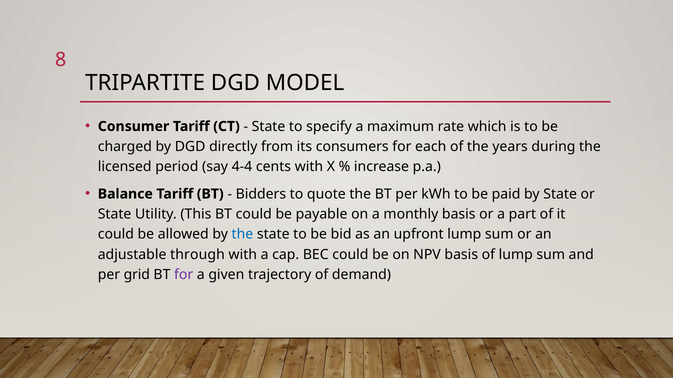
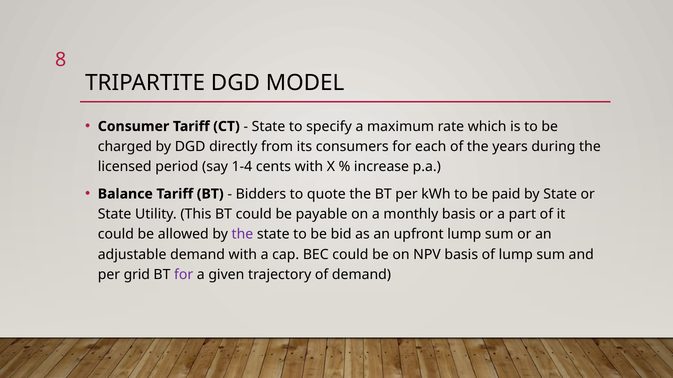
4-4: 4-4 -> 1-4 (242, 167)
the colour: blue -> purple (242, 235)
adjustable through: through -> demand (198, 255)
